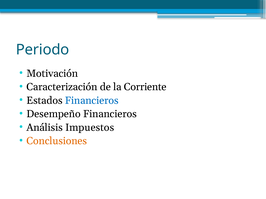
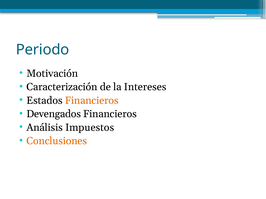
Corriente: Corriente -> Intereses (145, 87)
Financieros colour: blue -> orange (92, 101)
Desempeño: Desempeño -> Devengados (54, 114)
